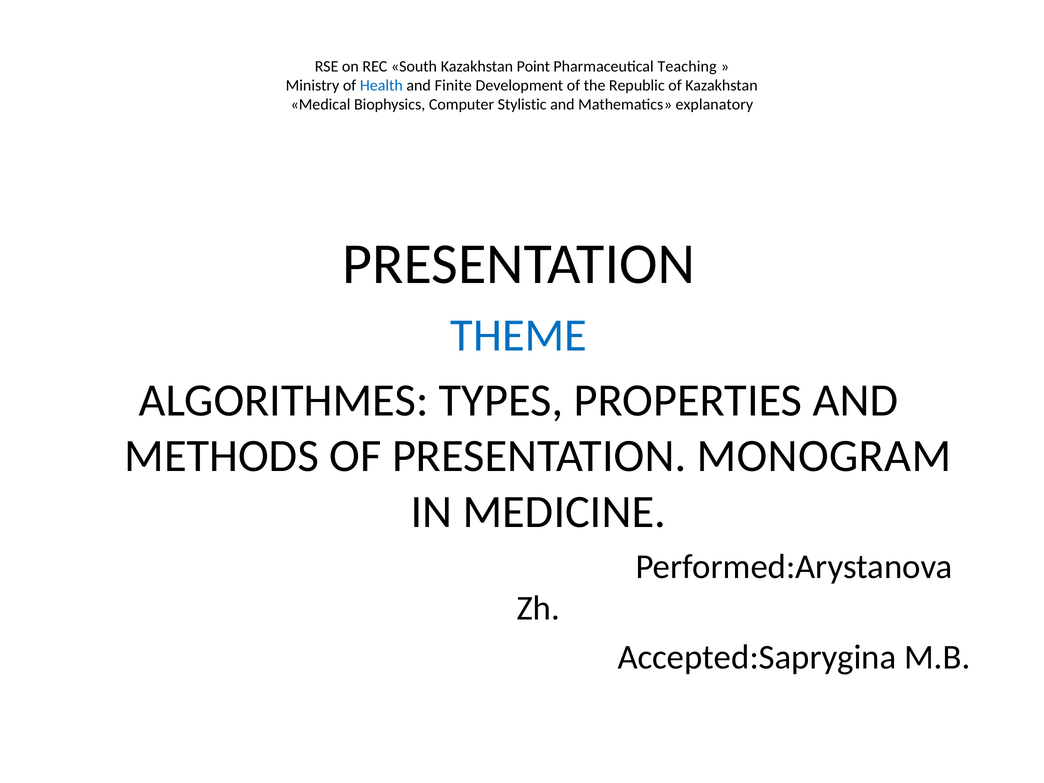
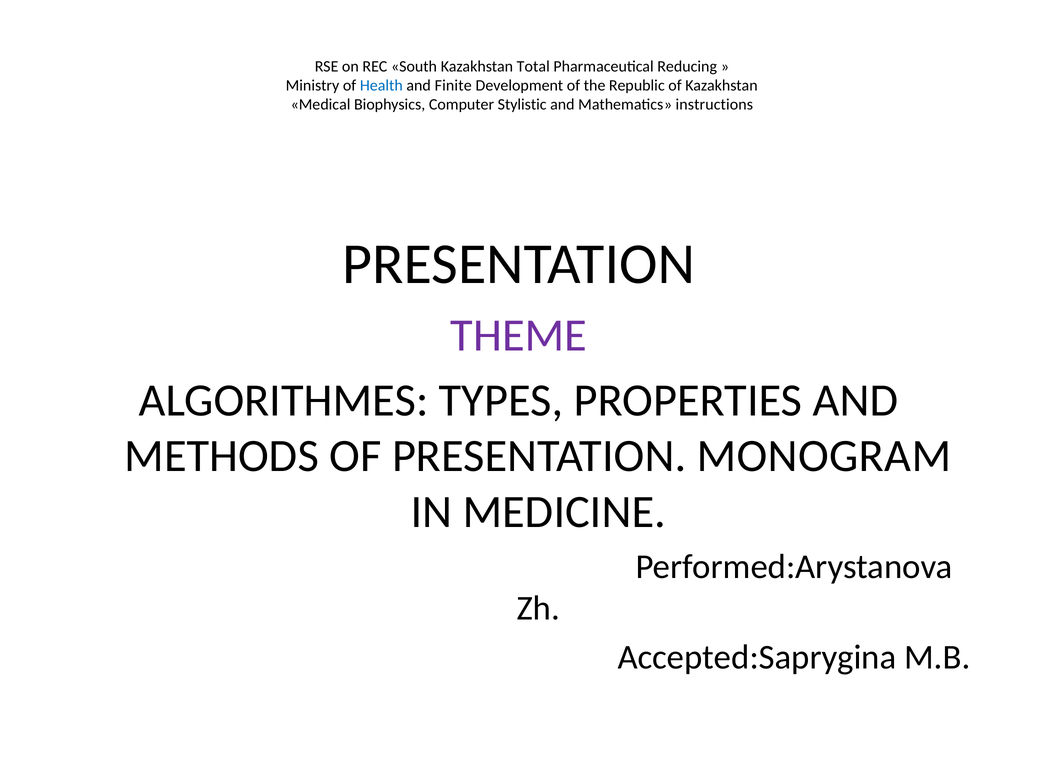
Point: Point -> Total (533, 66)
Teaching: Teaching -> Reducing (687, 66)
explanatory: explanatory -> instructions (714, 105)
THEME colour: blue -> purple (519, 335)
